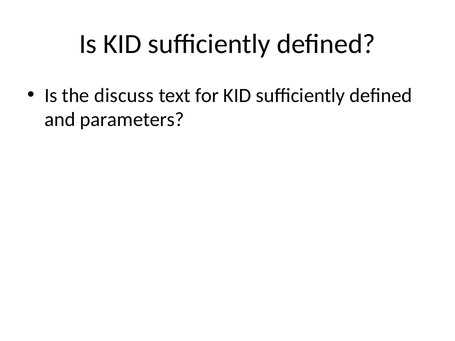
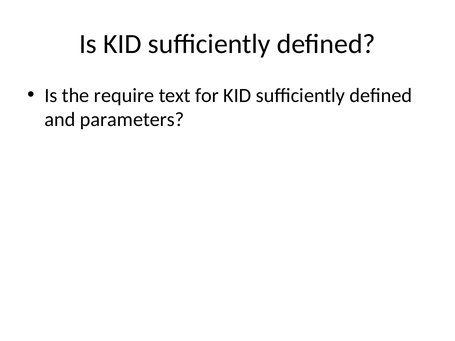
discuss: discuss -> require (124, 95)
